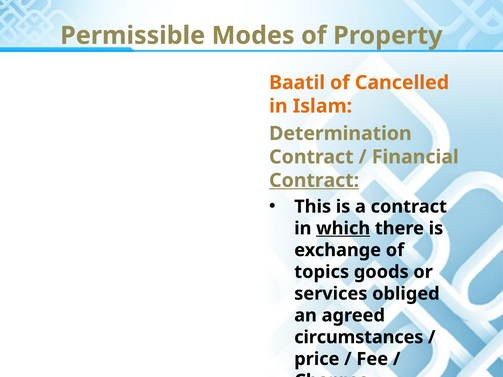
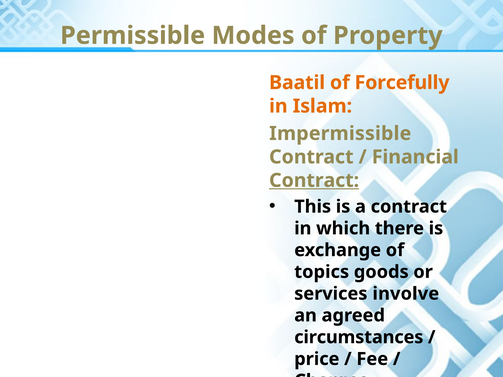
Cancelled: Cancelled -> Forcefully (402, 83)
Determination: Determination -> Impermissible (340, 134)
which underline: present -> none (343, 229)
obliged: obliged -> involve (406, 294)
